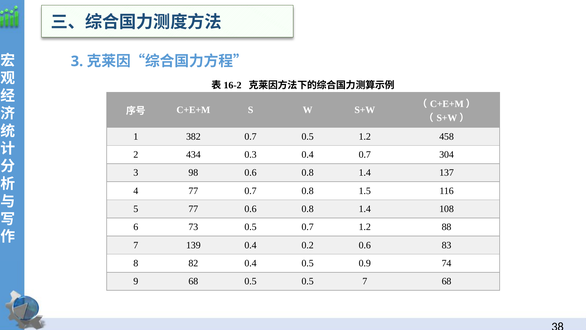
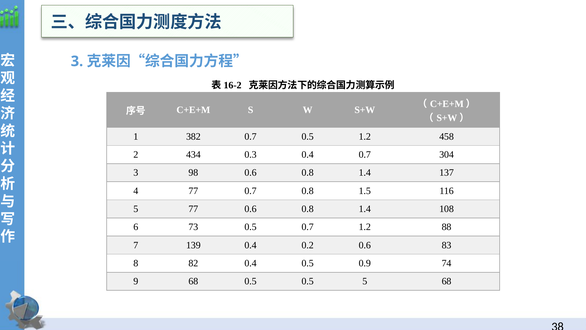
0.5 7: 7 -> 5 (365, 281)
